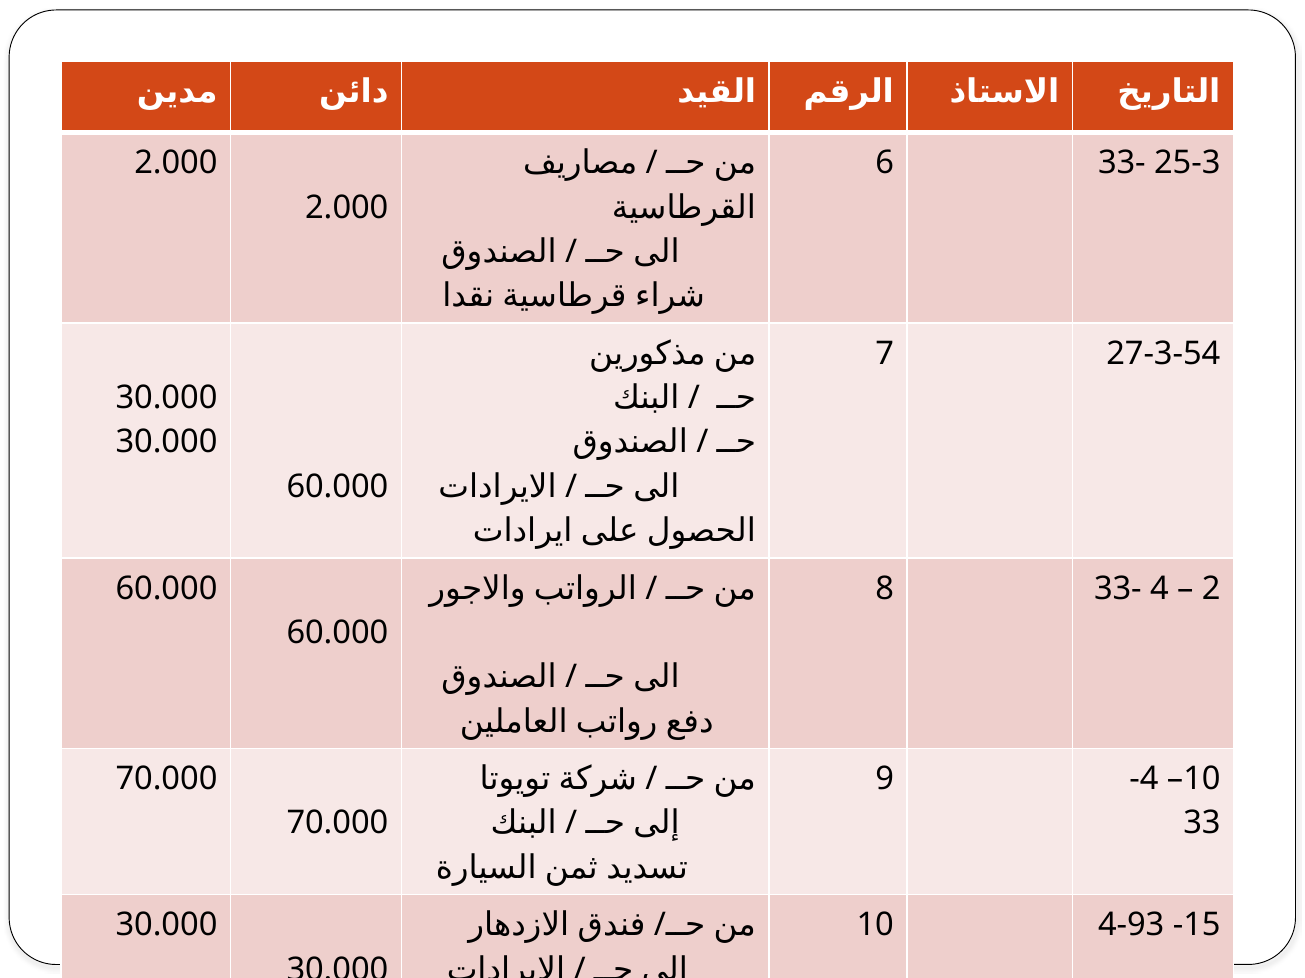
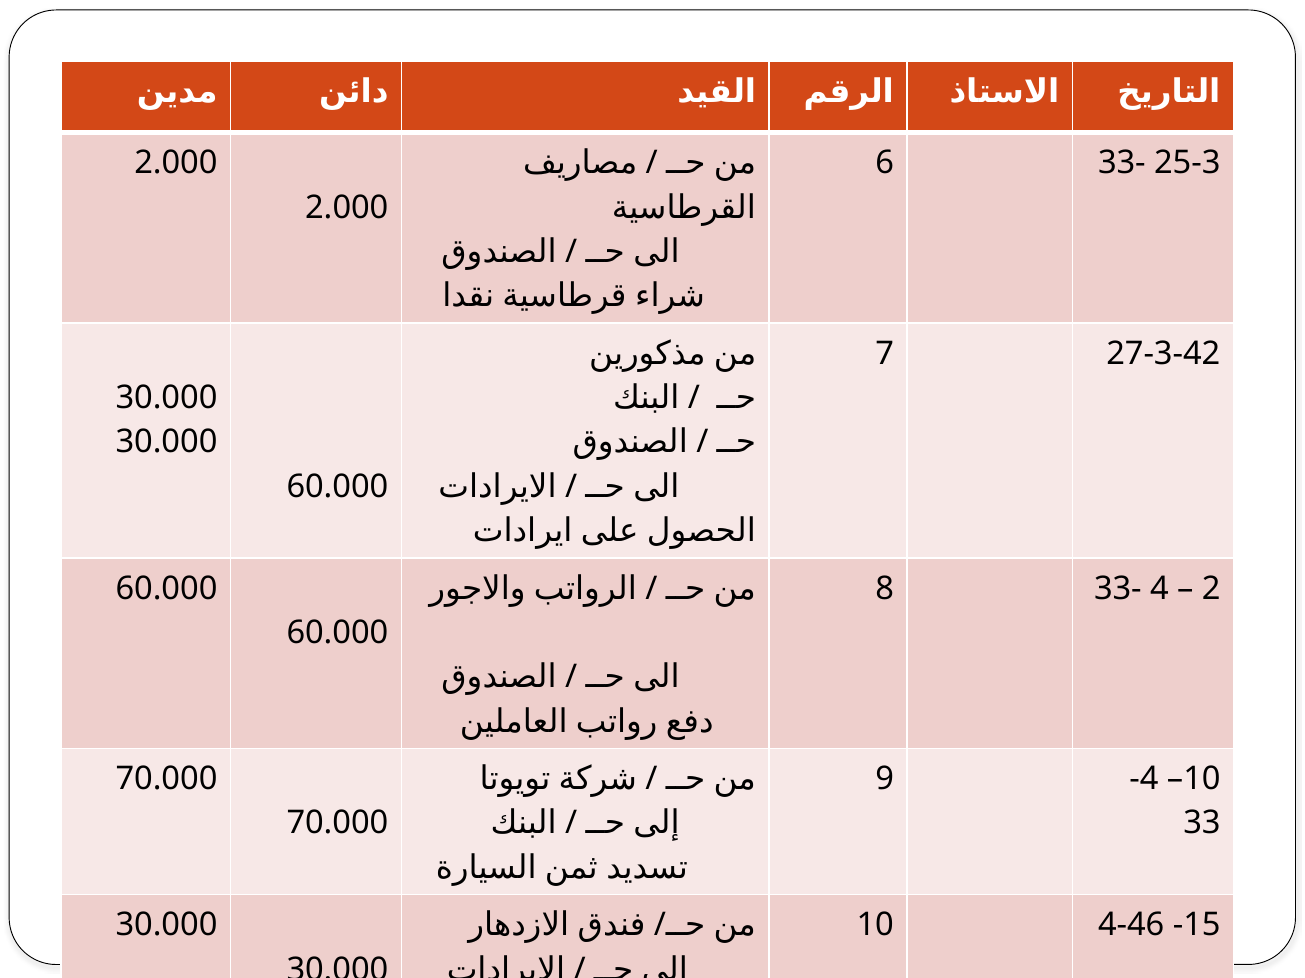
27-3-54: 27-3-54 -> 27-3-42 (1163, 354)
4-93: 4-93 -> 4-46 (1131, 926)
